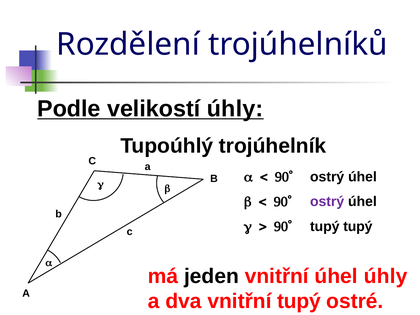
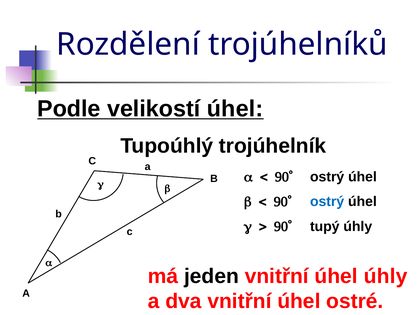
velikostí úhly: úhly -> úhel (235, 109)
ostrý colour: purple -> blue (327, 202)
tupý tupý: tupý -> úhly (358, 226)
dva vnitřní tupý: tupý -> úhel (299, 301)
